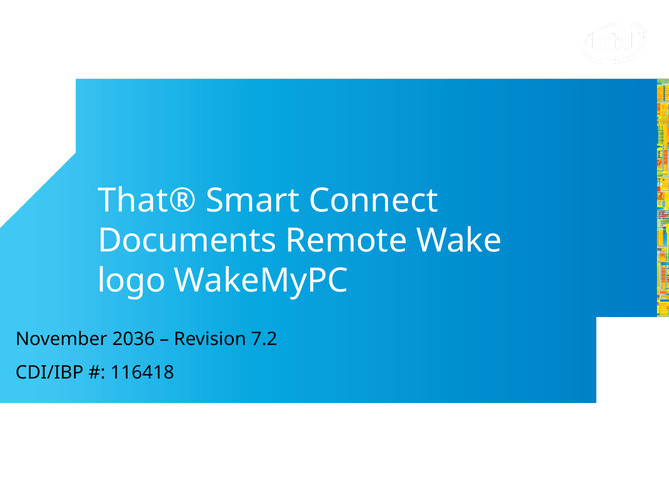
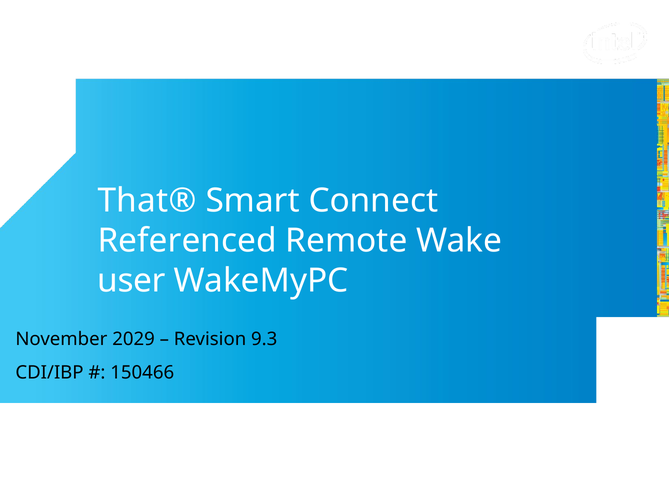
Documents: Documents -> Referenced (187, 241)
logo: logo -> user (132, 281)
2036: 2036 -> 2029 (134, 340)
7.2: 7.2 -> 9.3 (264, 340)
116418: 116418 -> 150466 (142, 373)
